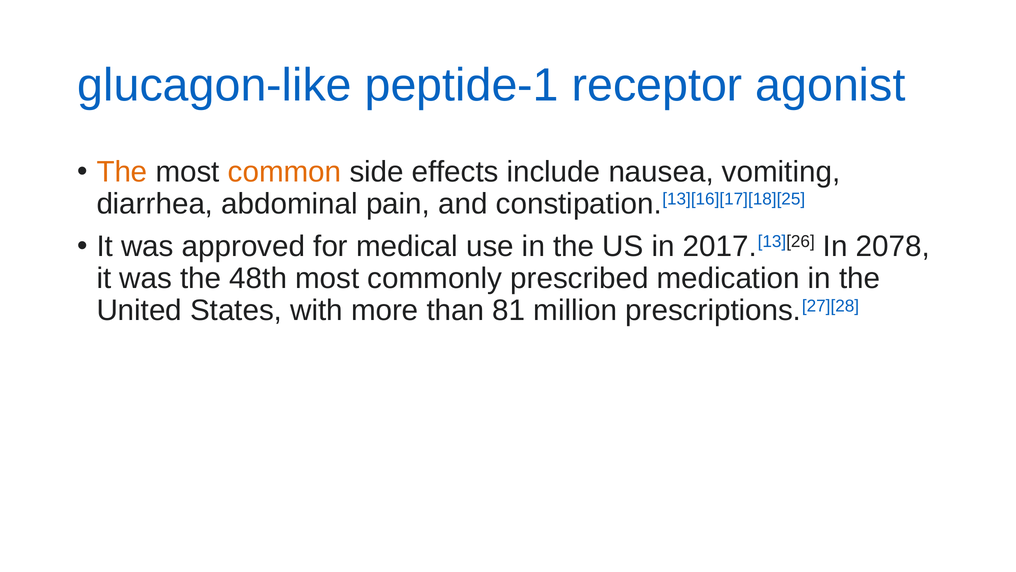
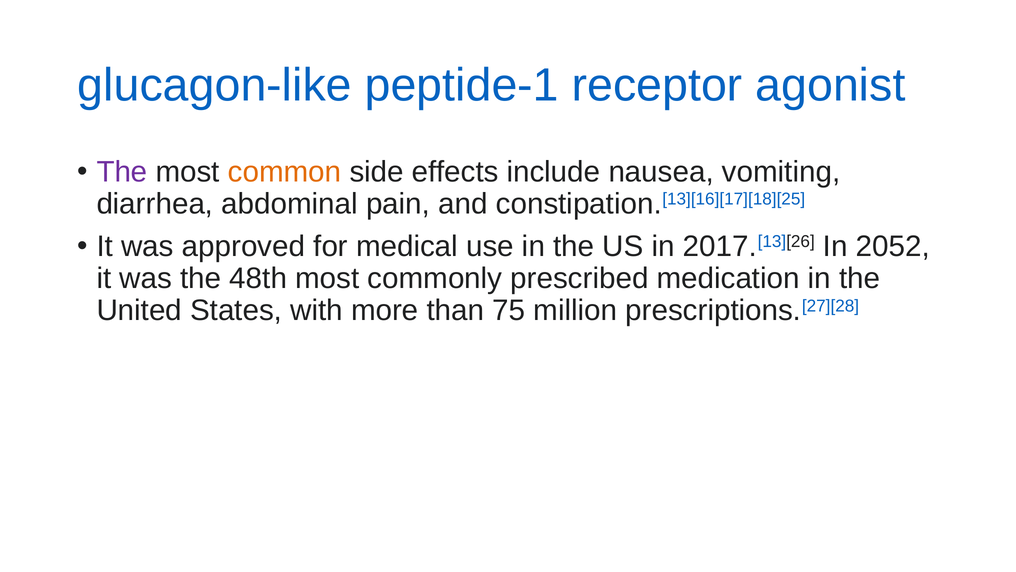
The colour: orange -> purple (122, 172)
2078: 2078 -> 2052 (893, 246)
81: 81 -> 75 (509, 310)
